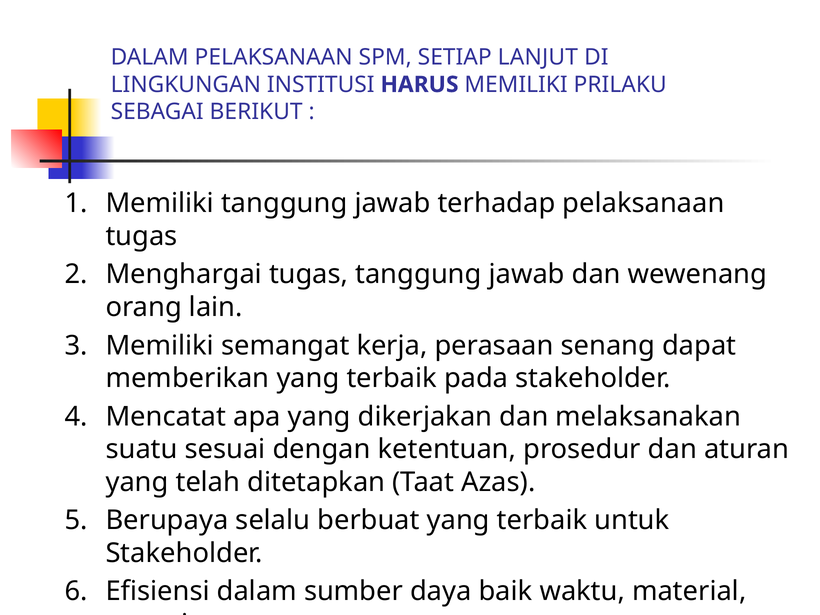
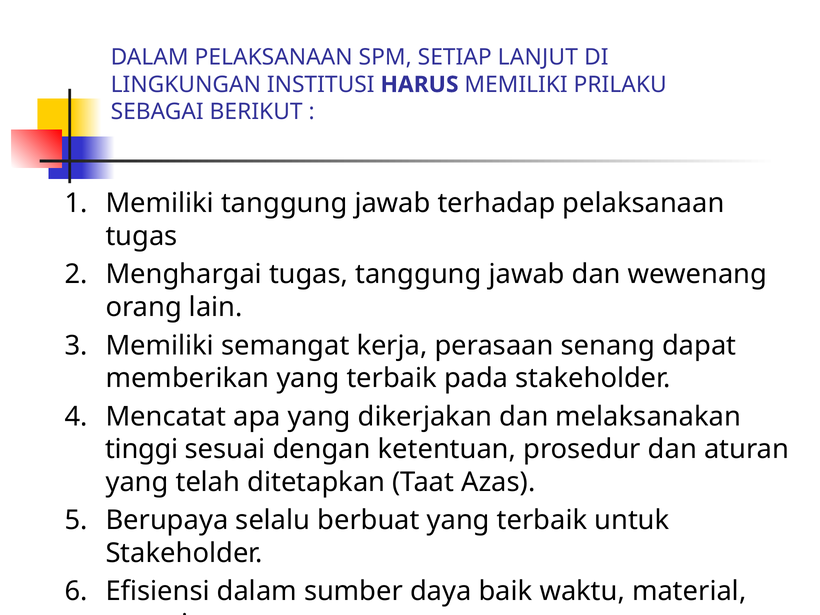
suatu: suatu -> tinggi (142, 449)
